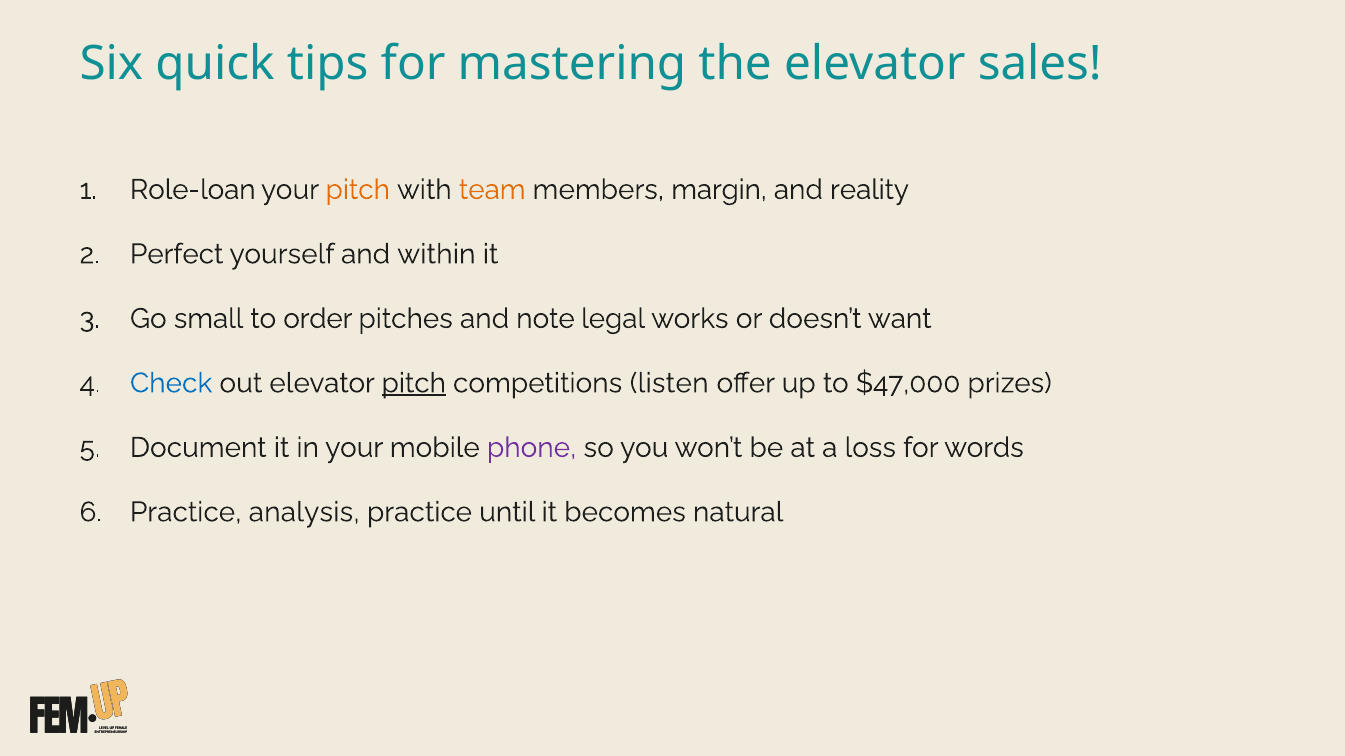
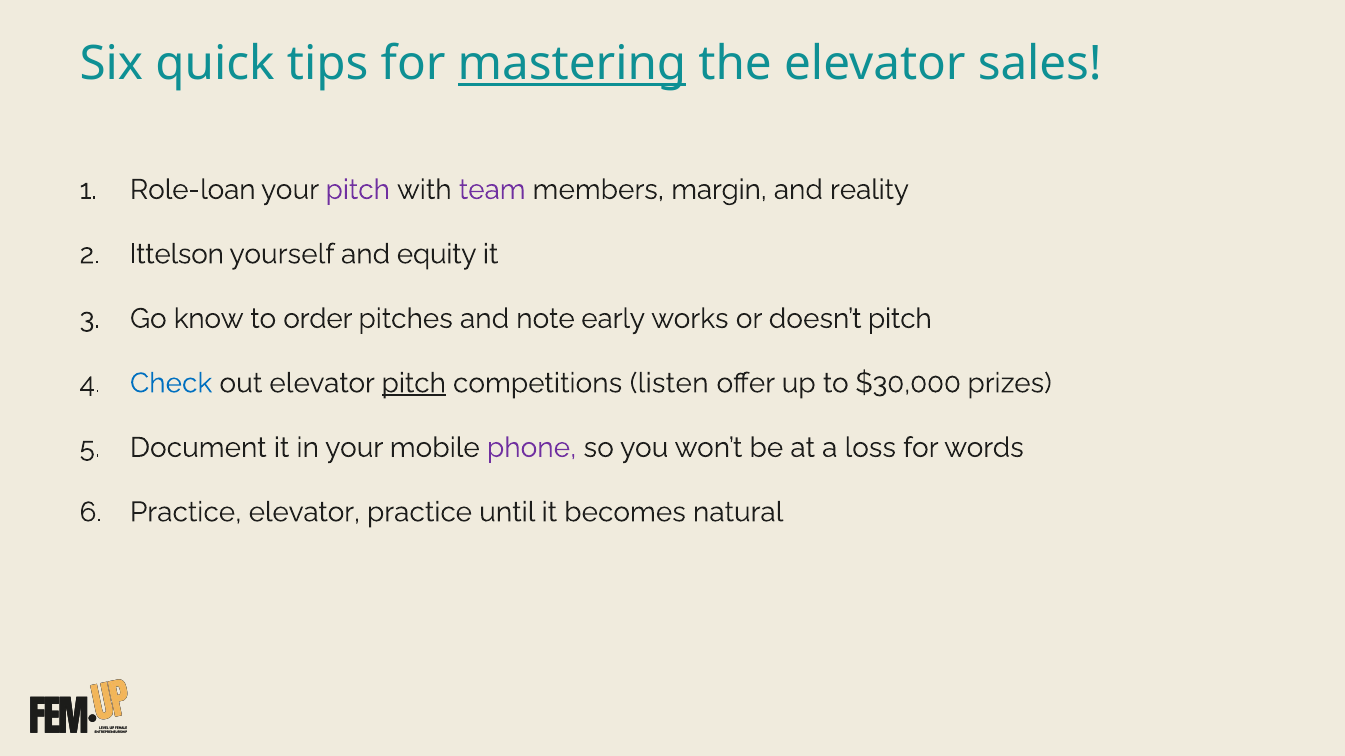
mastering underline: none -> present (572, 64)
pitch colour: orange -> purple (358, 190)
team colour: orange -> purple (492, 190)
Perfect: Perfect -> Ittelson (177, 254)
within: within -> equity (437, 254)
small: small -> know (209, 319)
legal: legal -> early (613, 319)
doesn’t want: want -> pitch (900, 319)
$47,000: $47,000 -> $30,000 (908, 383)
Practice analysis: analysis -> elevator (304, 512)
